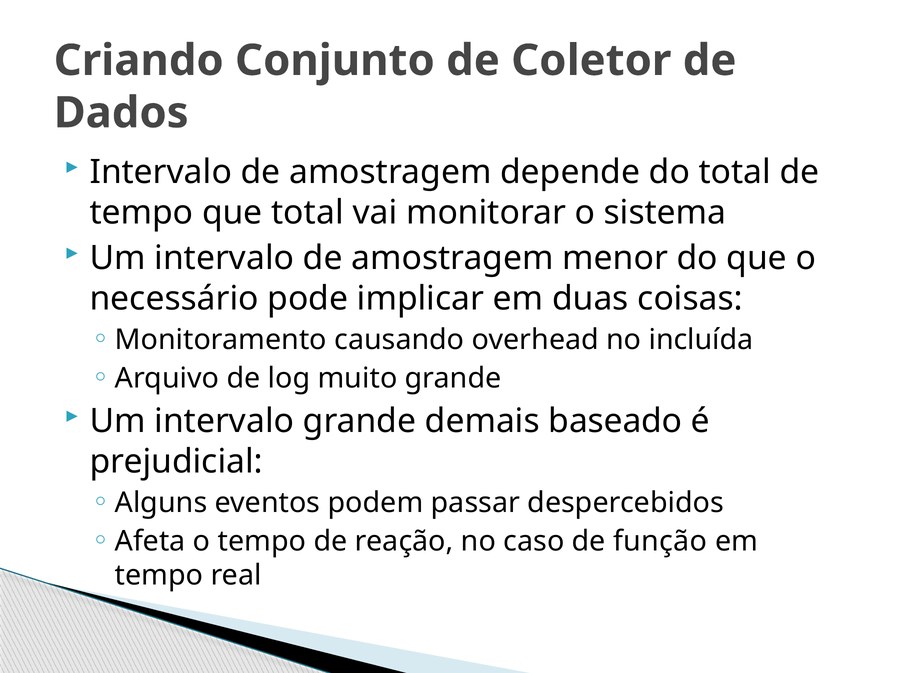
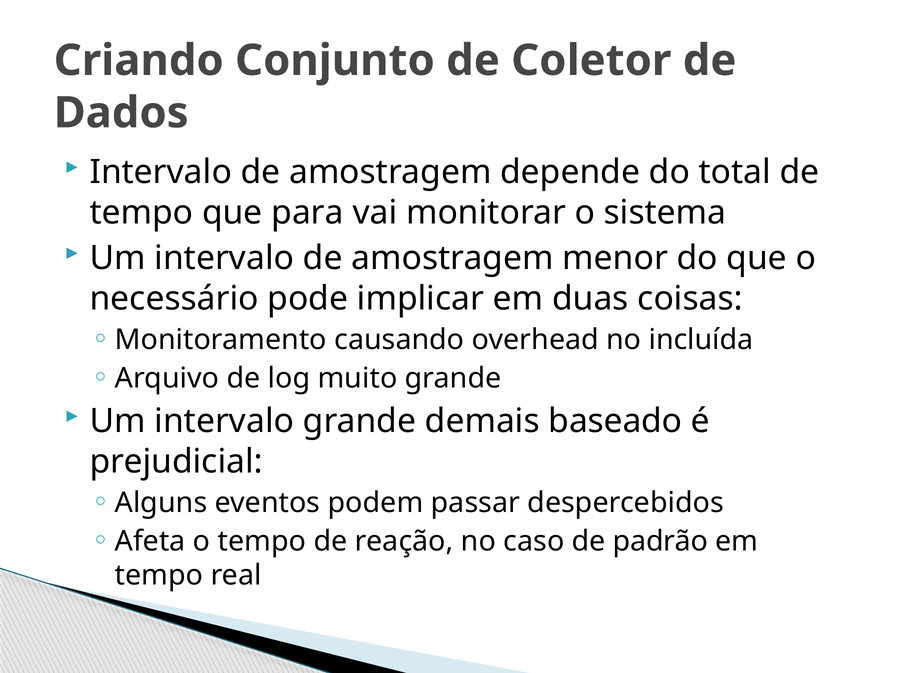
que total: total -> para (308, 213)
função: função -> padrão (661, 541)
